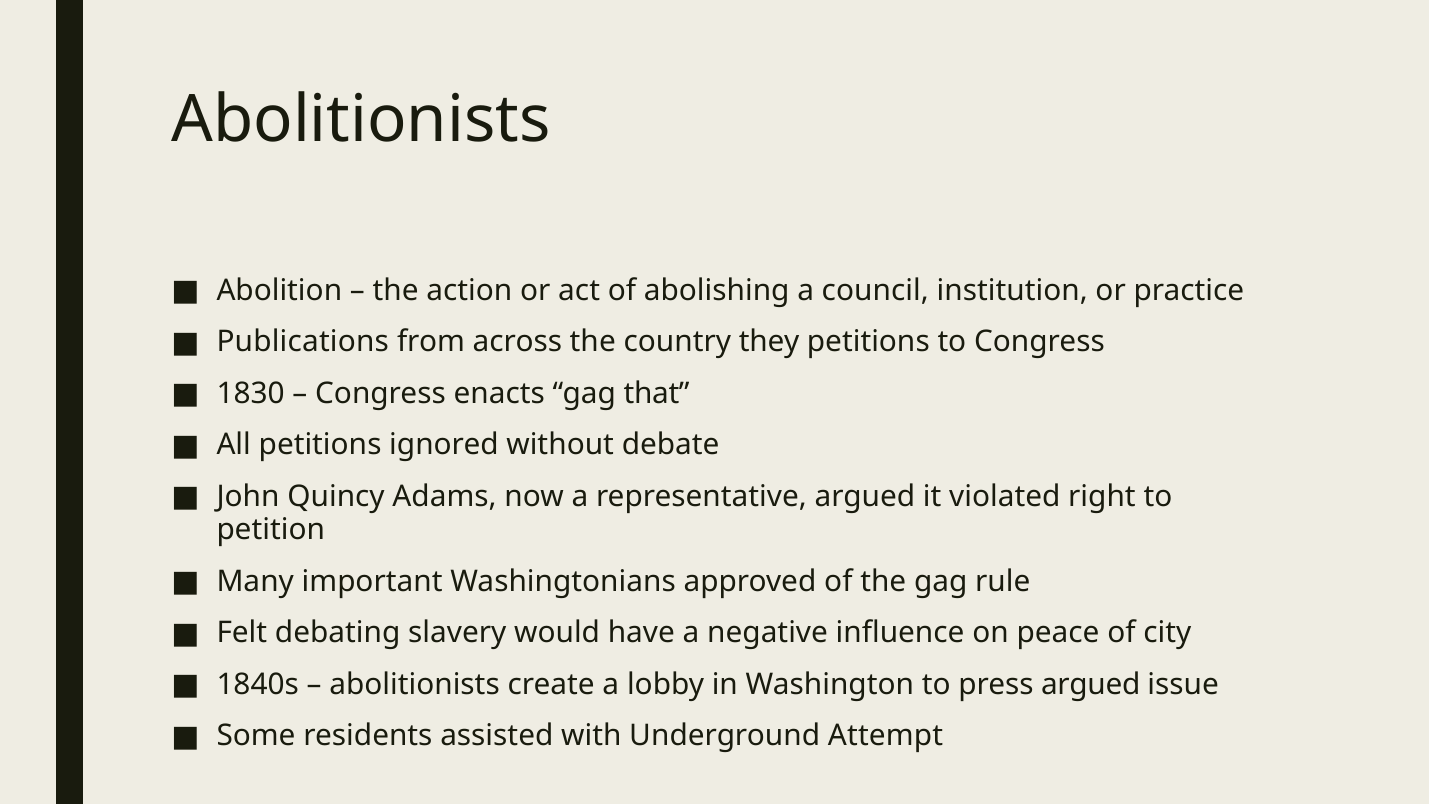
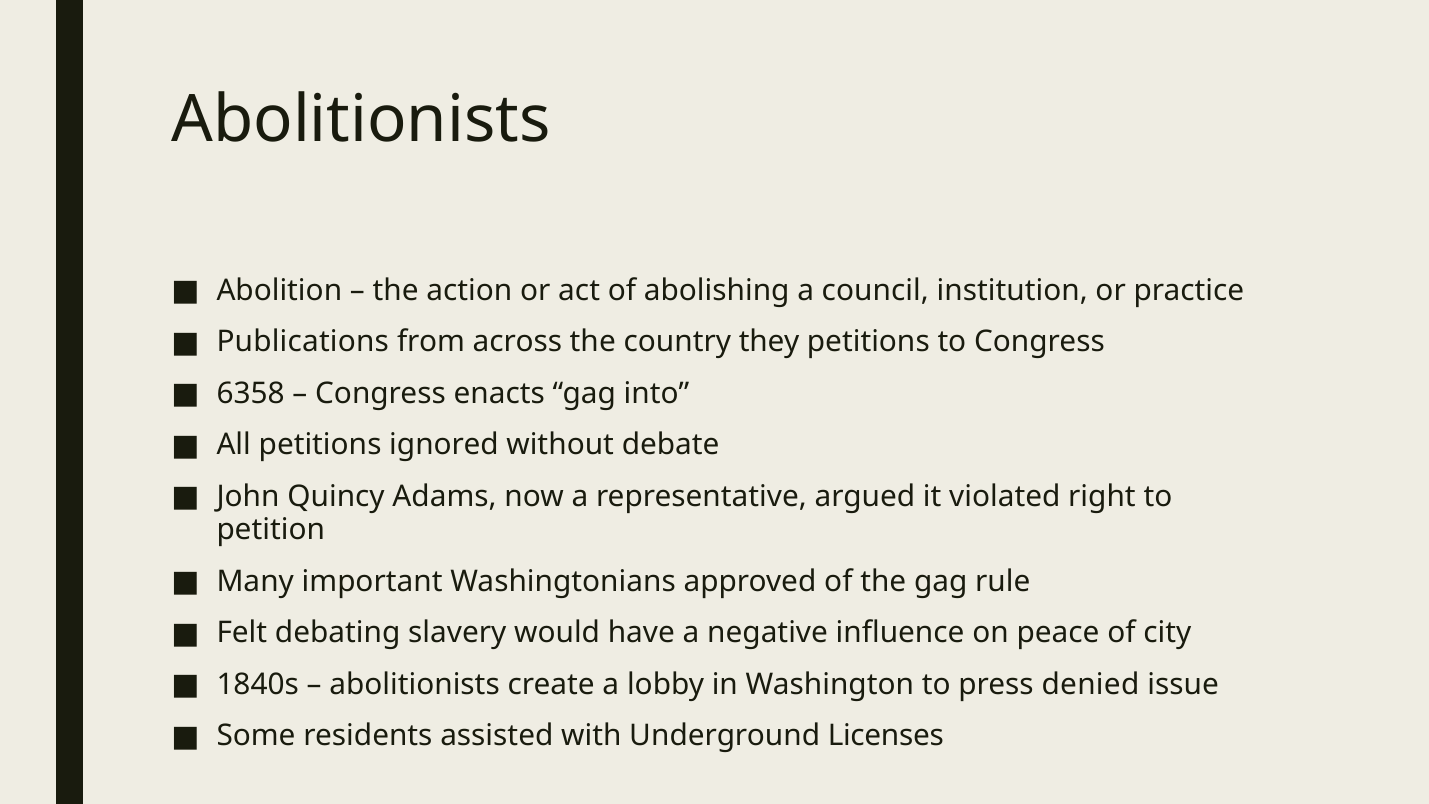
1830: 1830 -> 6358 (251, 393)
that: that -> into (656, 393)
press argued: argued -> denied (1090, 684)
Attempt: Attempt -> Licenses (886, 736)
